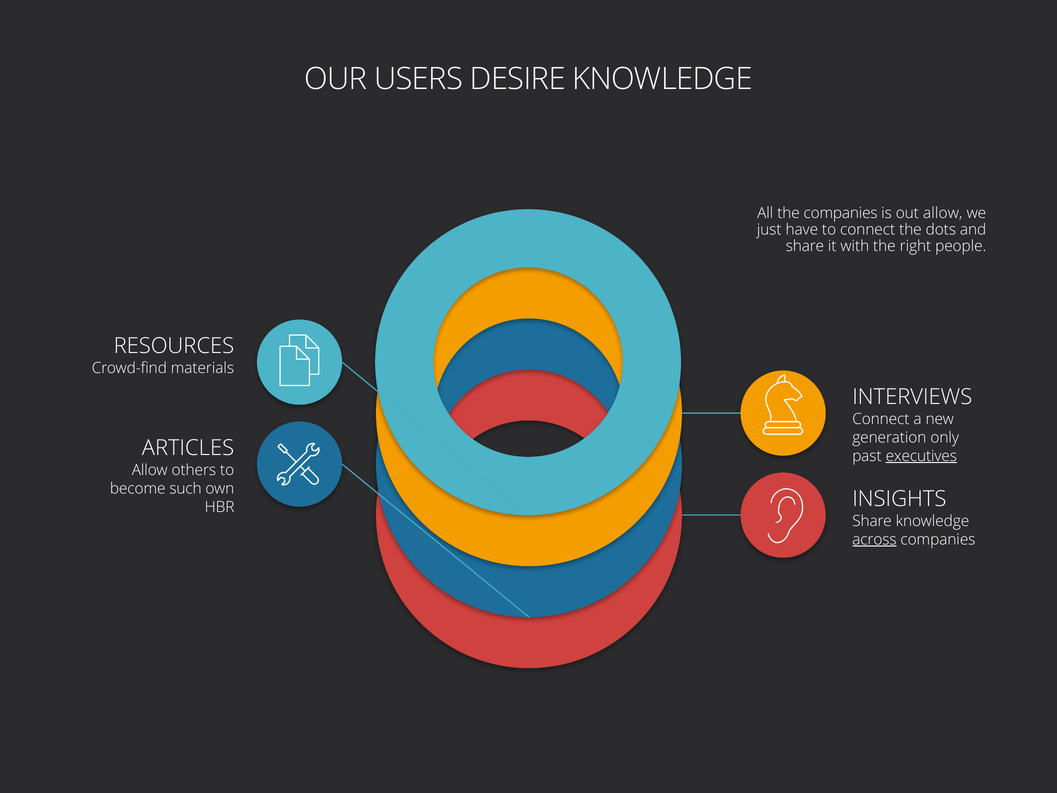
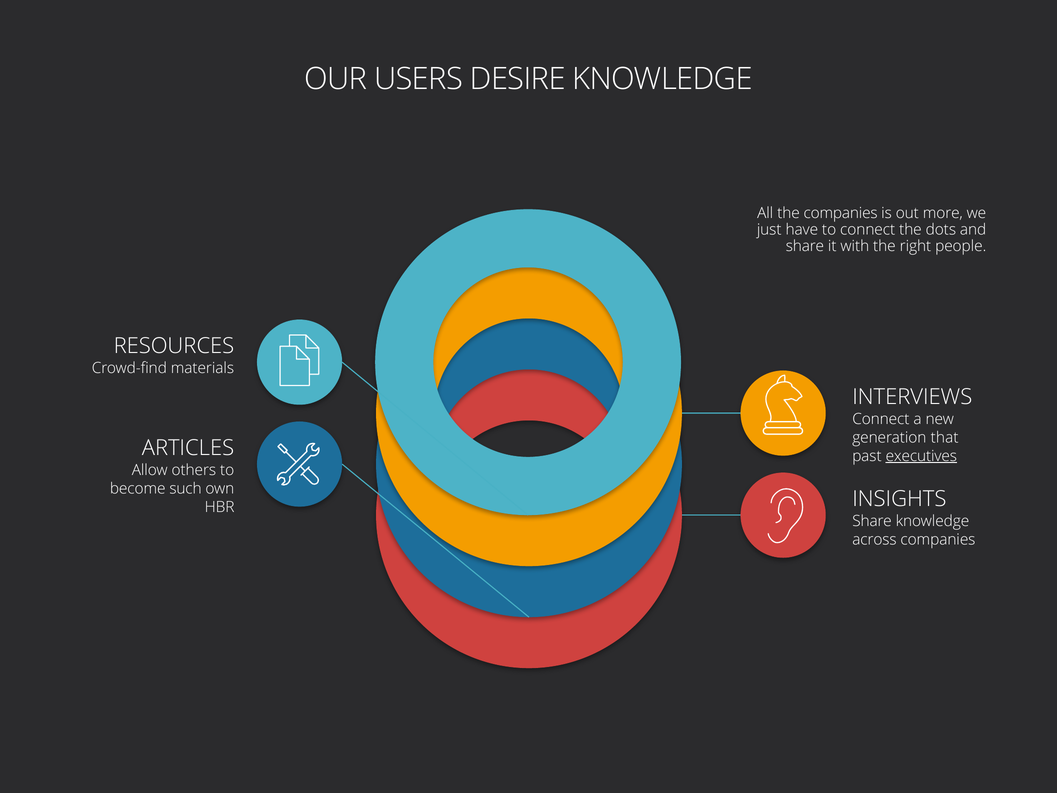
out allow: allow -> more (943, 213)
only: only -> that (945, 437)
across underline: present -> none (874, 539)
